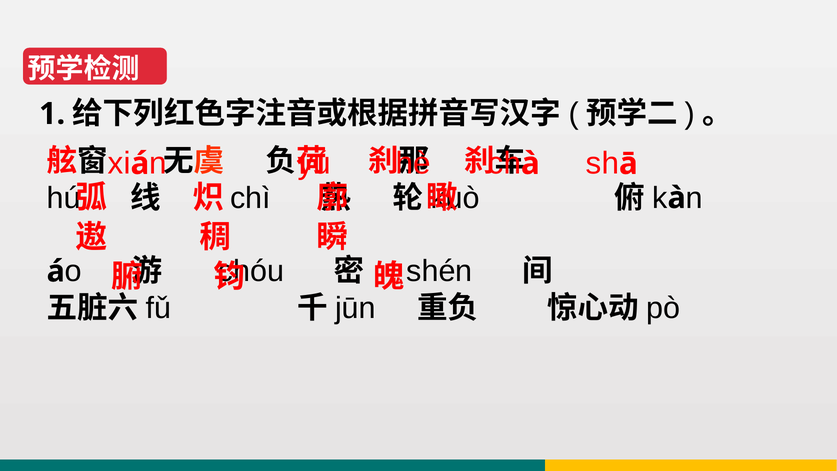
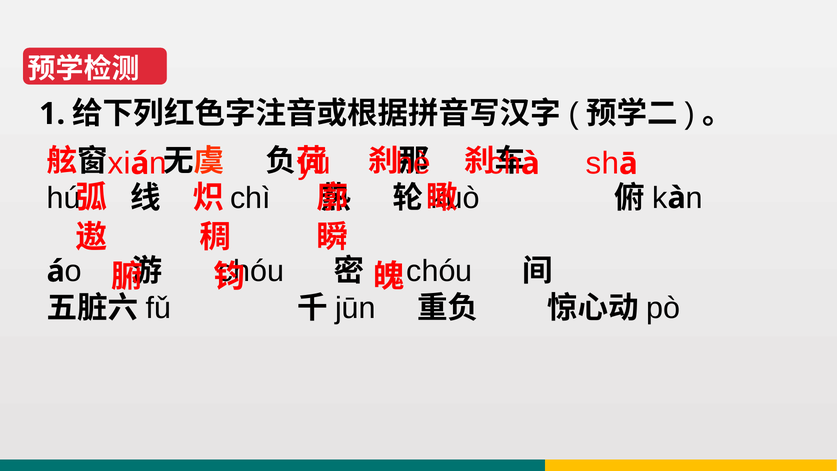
shén: shén -> chóu (439, 271)
